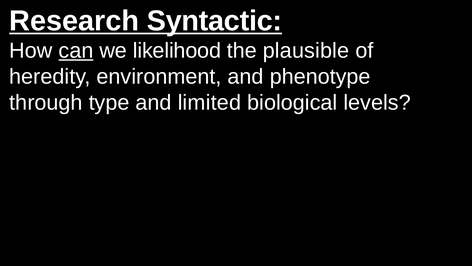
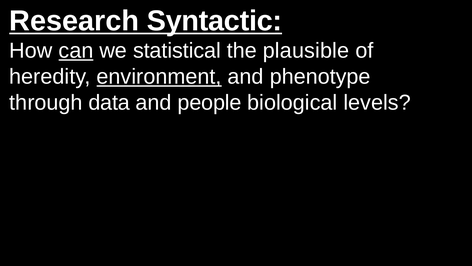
likelihood: likelihood -> statistical (177, 51)
environment underline: none -> present (159, 77)
type: type -> data (109, 102)
limited: limited -> people (210, 102)
